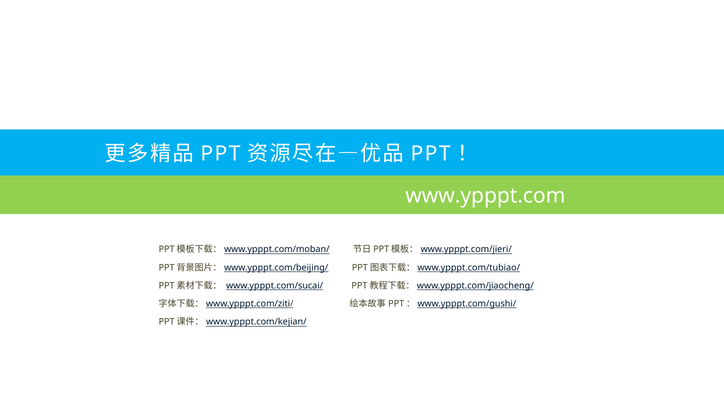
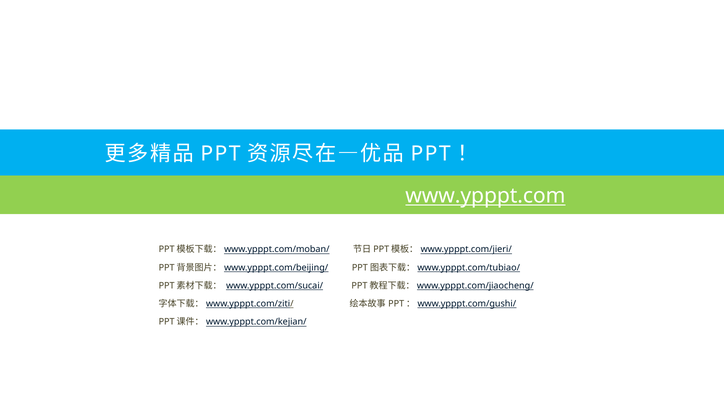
www.ypppt.com underline: none -> present (485, 196)
